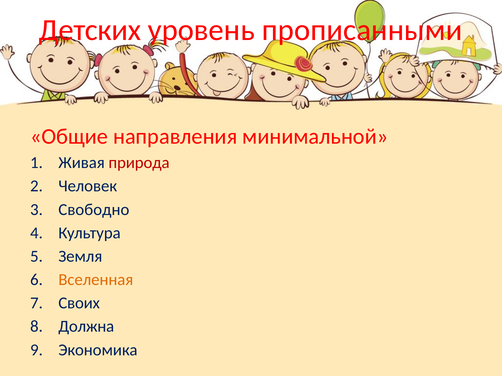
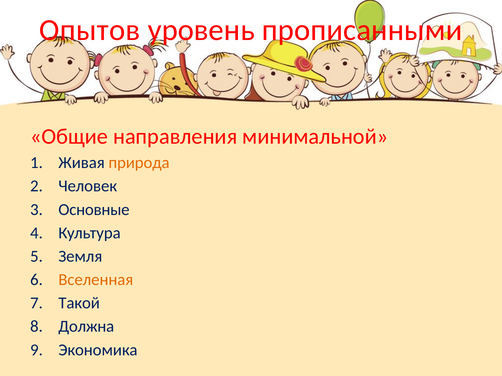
Детских: Детских -> Опытов (90, 30)
природа colour: red -> orange (139, 163)
Свободно: Свободно -> Основные (94, 210)
Своих: Своих -> Такой (79, 303)
